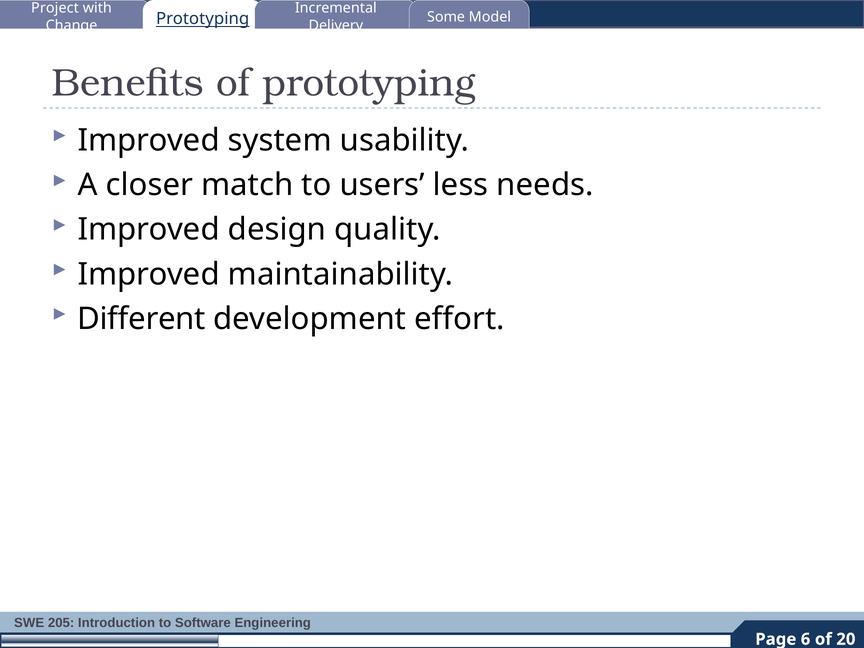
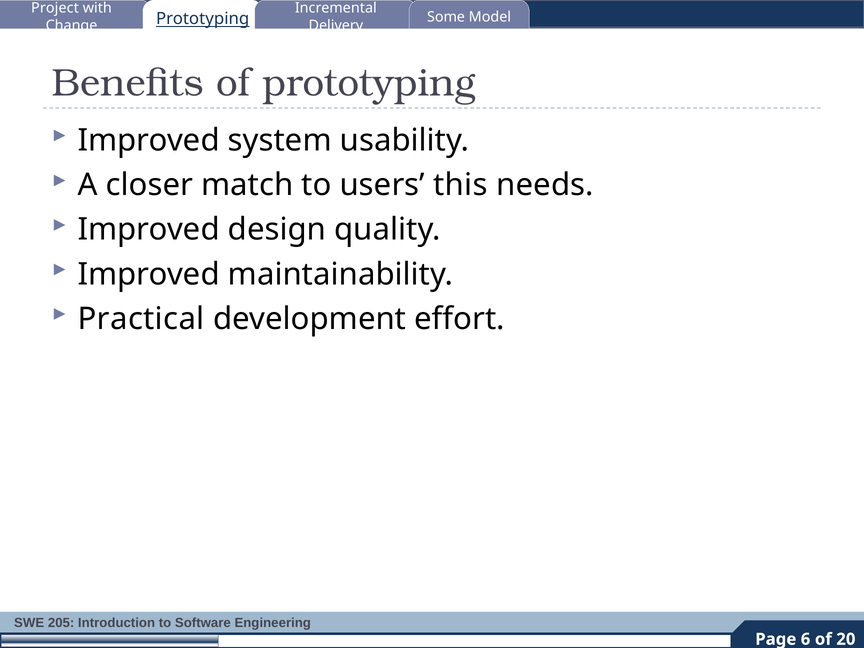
less: less -> this (461, 185)
Different: Different -> Practical (141, 319)
